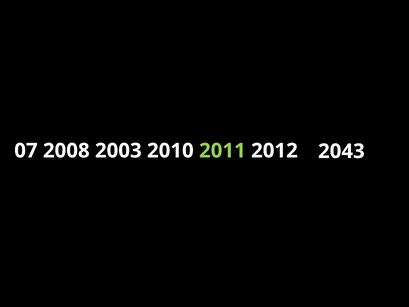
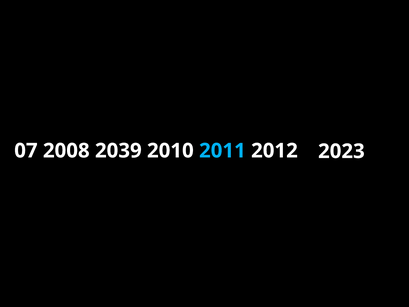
2003: 2003 -> 2039 (118, 151)
2011 colour: light green -> light blue (222, 151)
2043: 2043 -> 2023 (341, 151)
